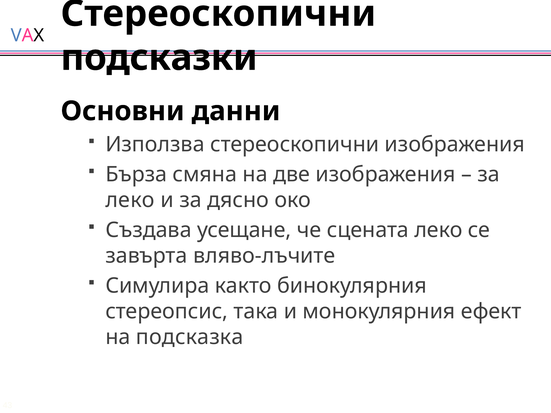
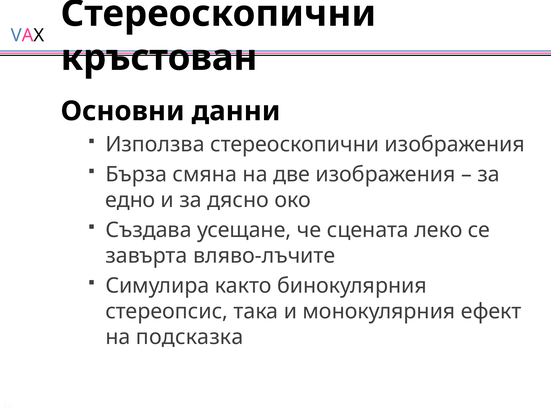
подсказки: подсказки -> кръстован (159, 58)
леко: леко -> едно (130, 200)
